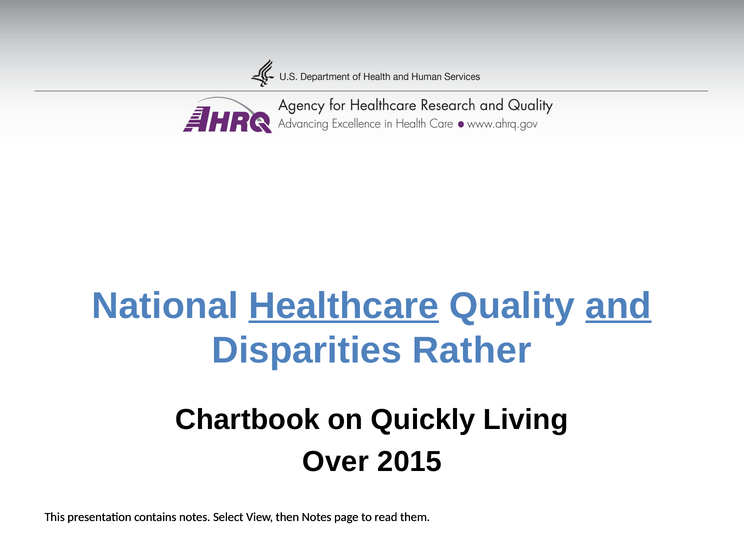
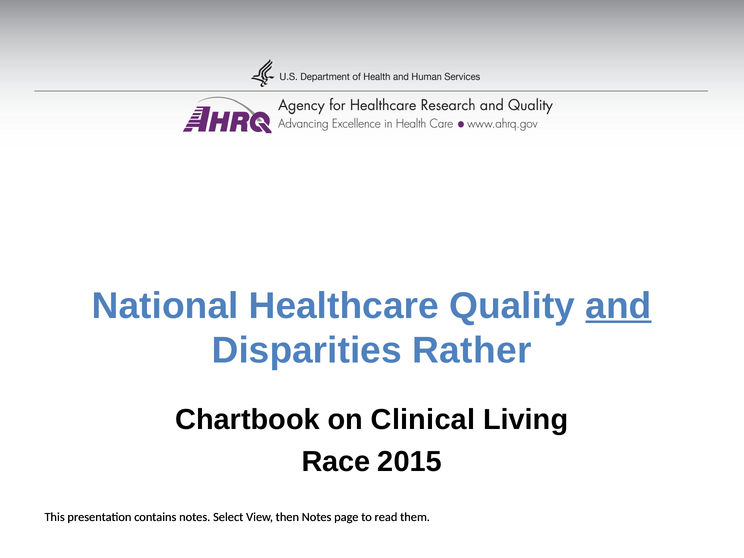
Healthcare underline: present -> none (344, 306)
Quickly: Quickly -> Clinical (423, 420)
Over: Over -> Race (336, 462)
